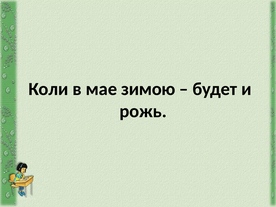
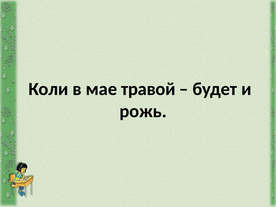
зимою: зимою -> травой (148, 89)
